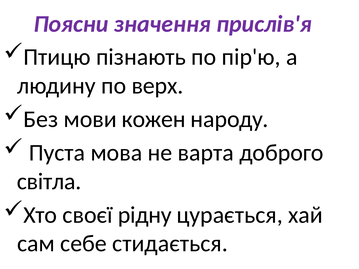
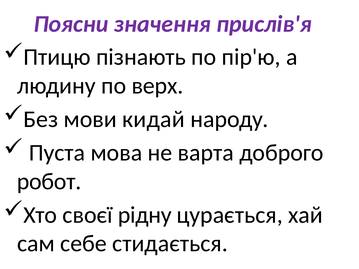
кожен: кожен -> кидай (153, 119)
світла: світла -> робот (49, 182)
